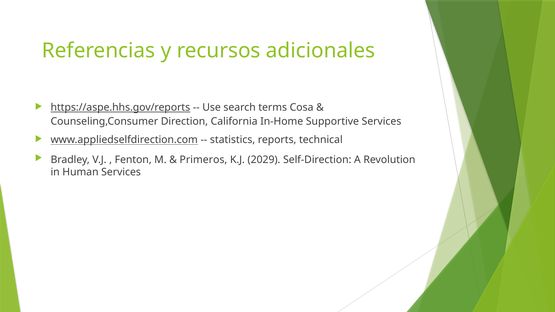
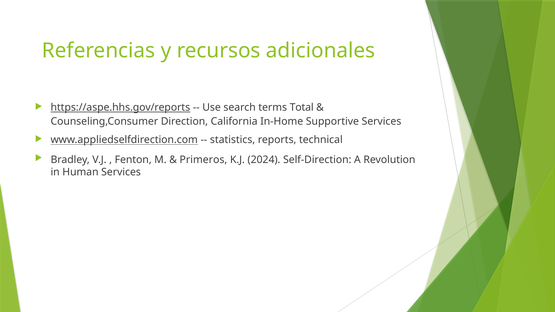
Cosa: Cosa -> Total (302, 107)
2029: 2029 -> 2024 (264, 160)
